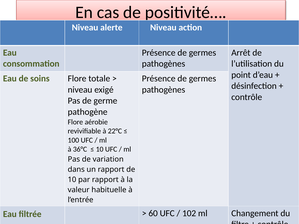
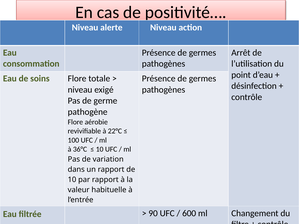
60: 60 -> 90 (153, 213)
102: 102 -> 600 (189, 213)
